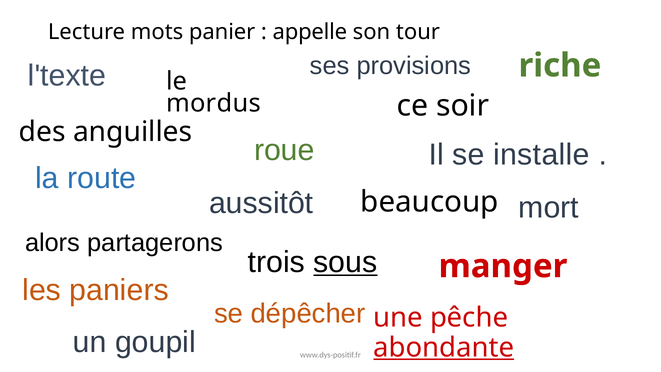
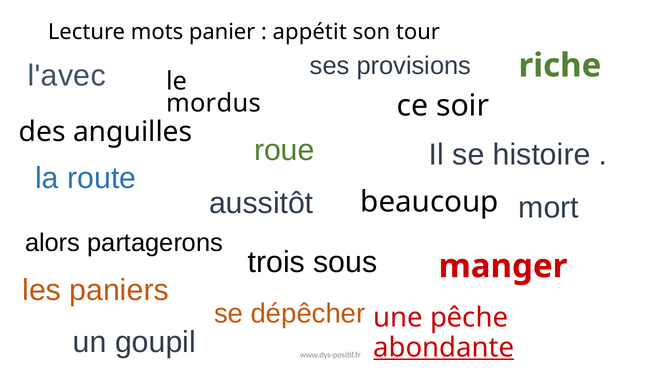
appelle: appelle -> appétit (310, 32)
l'texte: l'texte -> l'avec (67, 76)
installe: installe -> histoire (542, 155)
sous underline: present -> none (345, 262)
